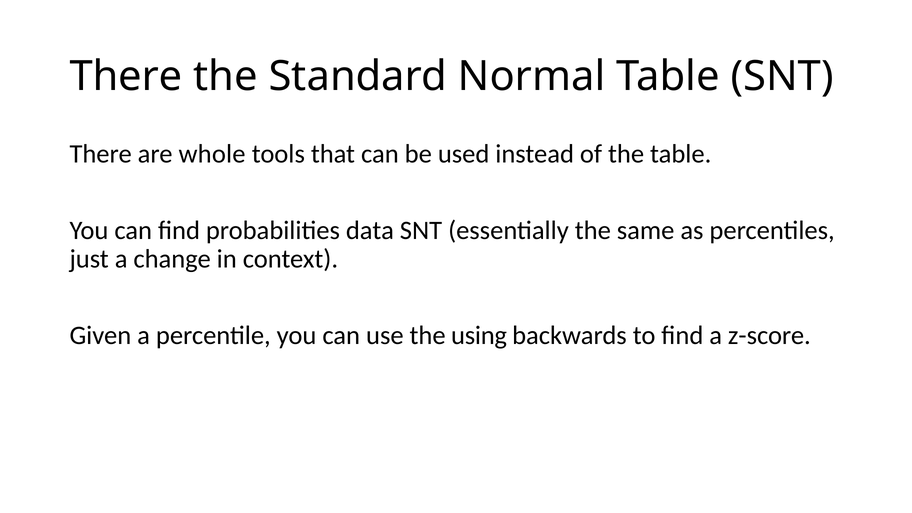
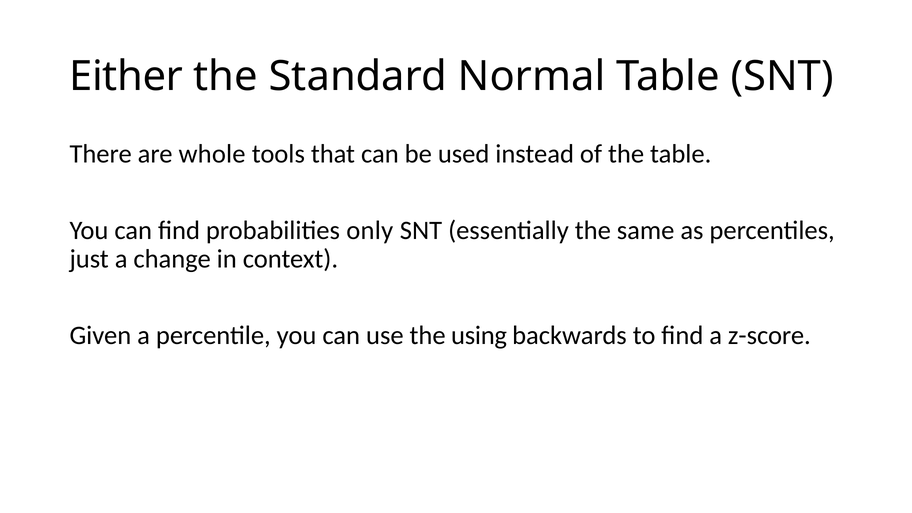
There: There -> Either (126, 77)
data: data -> only (370, 230)
